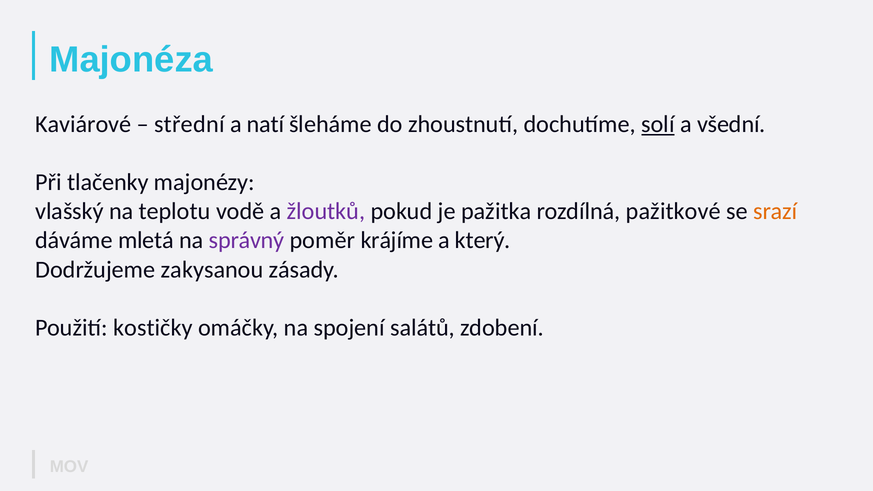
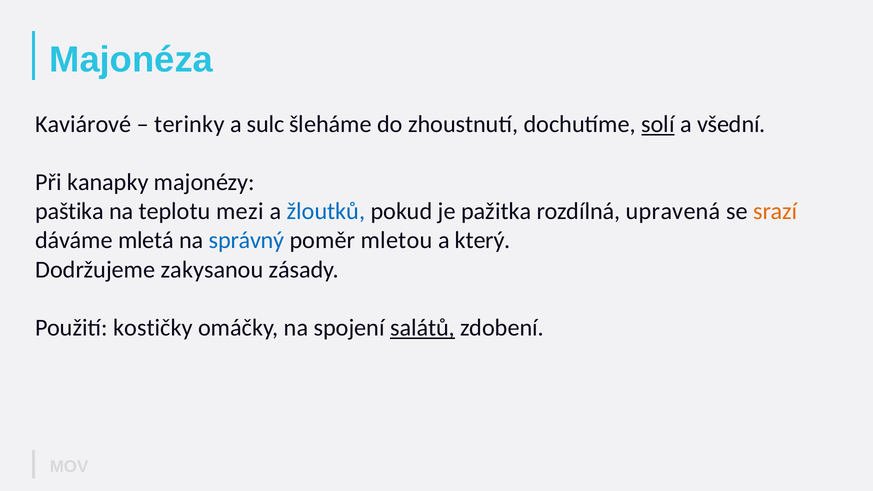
střední: střední -> terinky (189, 124)
natí: natí -> sulc (266, 124)
tlačenky: tlačenky -> kanapky (108, 182)
vlašský: vlašský -> paštika (69, 211)
vodě: vodě -> mezi (240, 211)
žloutků colour: purple -> blue (326, 211)
pažitkové: pažitkové -> upravená (673, 211)
správný colour: purple -> blue (247, 240)
krájíme: krájíme -> mletou (397, 240)
salátů underline: none -> present (423, 328)
